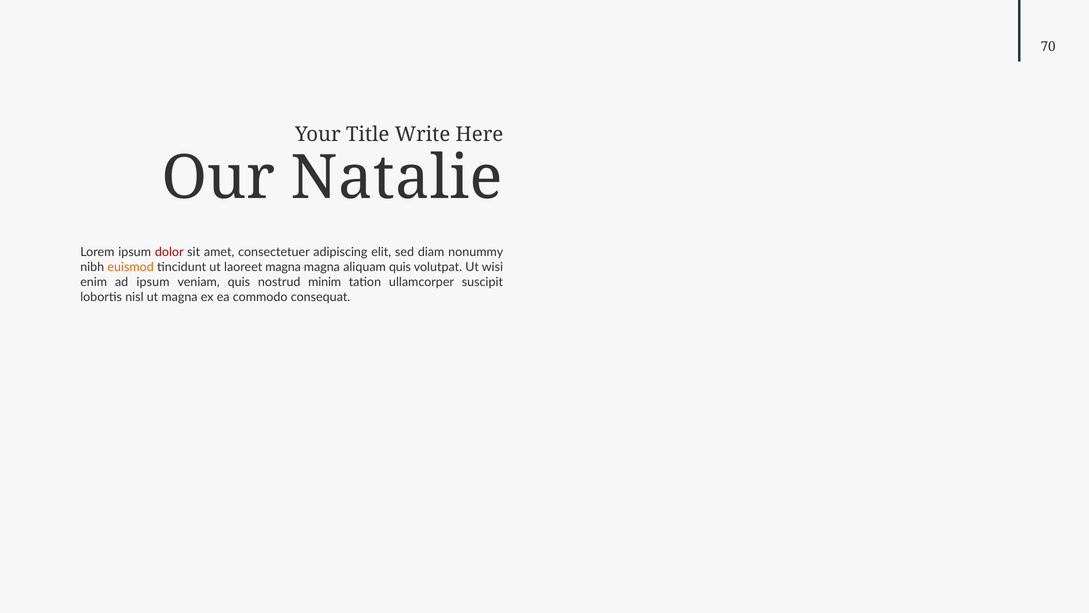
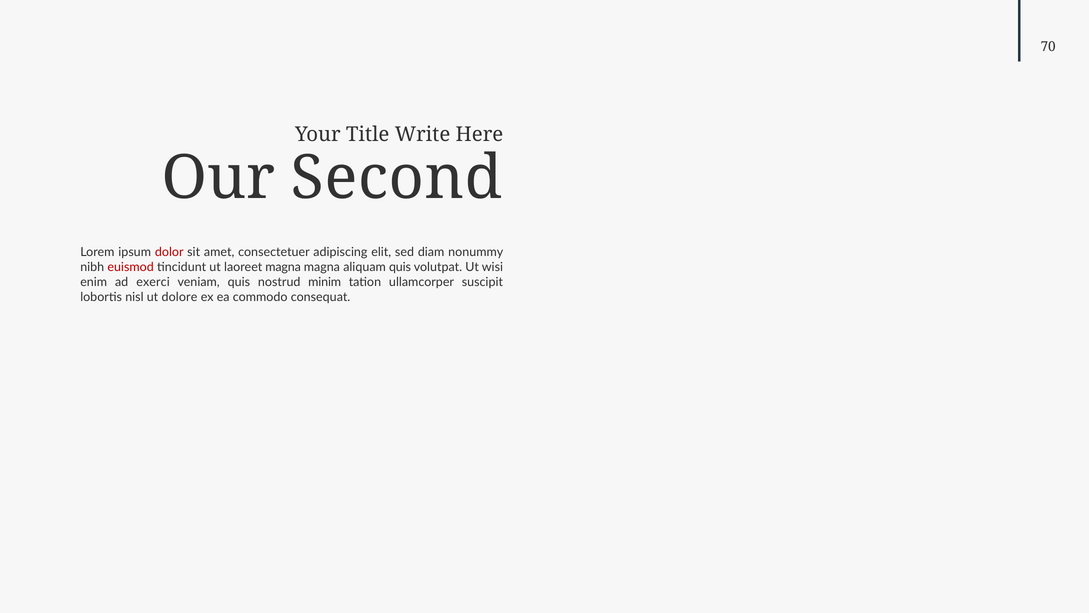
Natalie: Natalie -> Second (397, 178)
euismod colour: orange -> red (131, 267)
ad ipsum: ipsum -> exerci (153, 282)
ut magna: magna -> dolore (179, 297)
